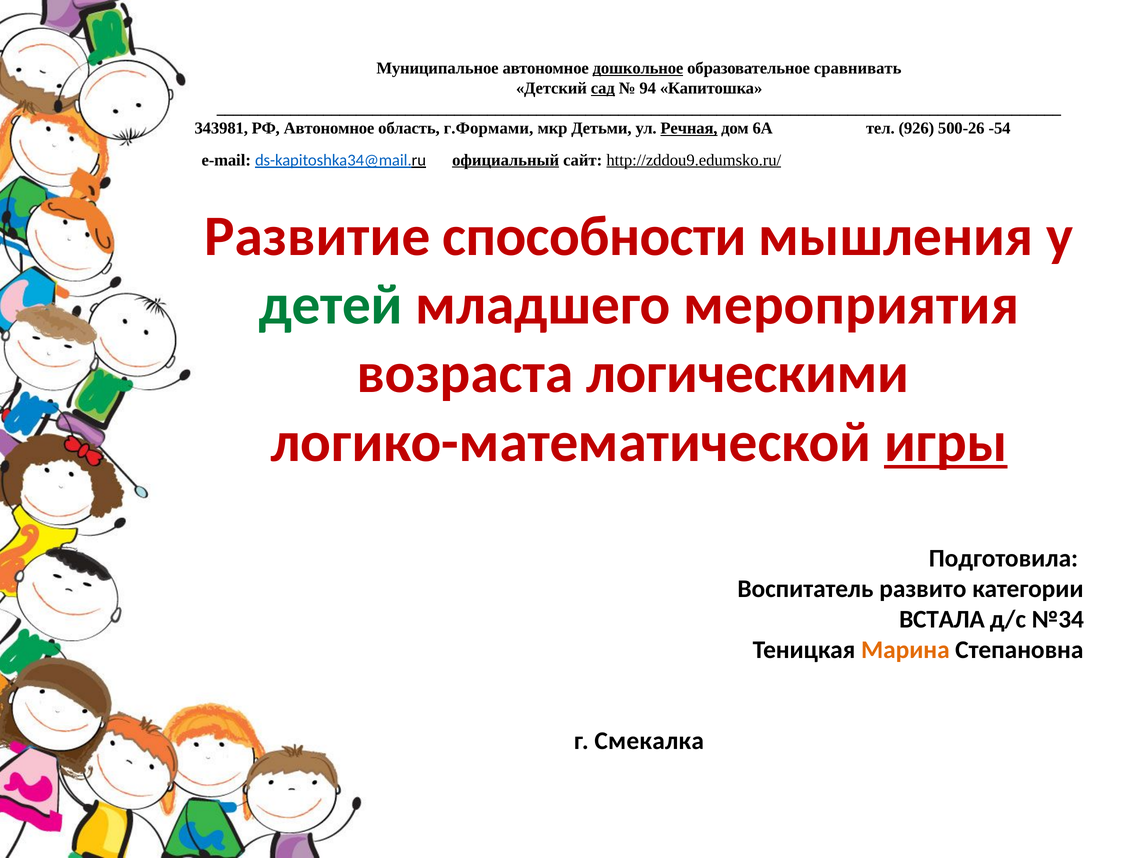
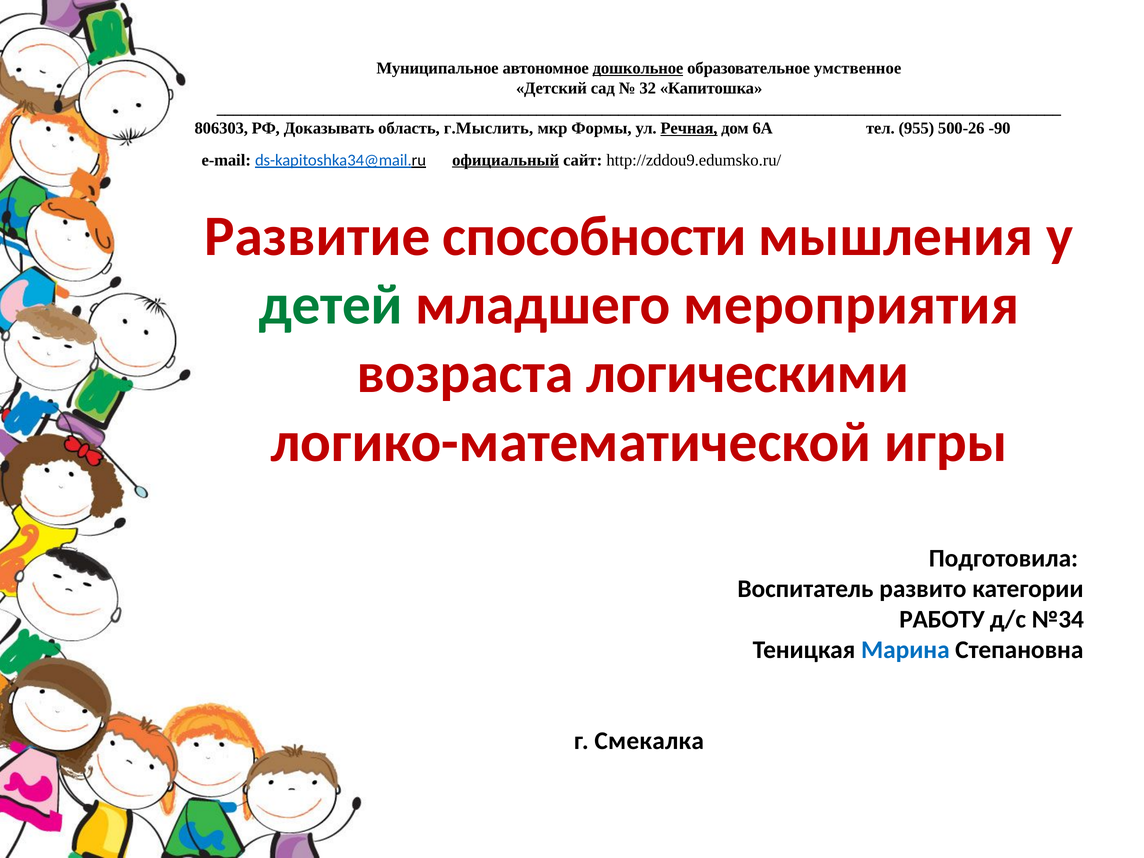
сравнивать: сравнивать -> умственное (858, 68)
сад underline: present -> none (603, 88)
94: 94 -> 32 (648, 88)
343981: 343981 -> 806303 (221, 128)
РФ Автономное: Автономное -> Доказывать (329, 128)
г.Формами: г.Формами -> г.Мыслить (489, 128)
Детьми: Детьми -> Формы (601, 128)
926: 926 -> 955 (916, 128)
-54: -54 -> -90 (1000, 128)
http://zddou9.edumsko.ru/ underline: present -> none (694, 160)
игры underline: present -> none (946, 442)
ВСТАЛА: ВСТАЛА -> РАБОТУ (942, 619)
Марина colour: orange -> blue (905, 650)
